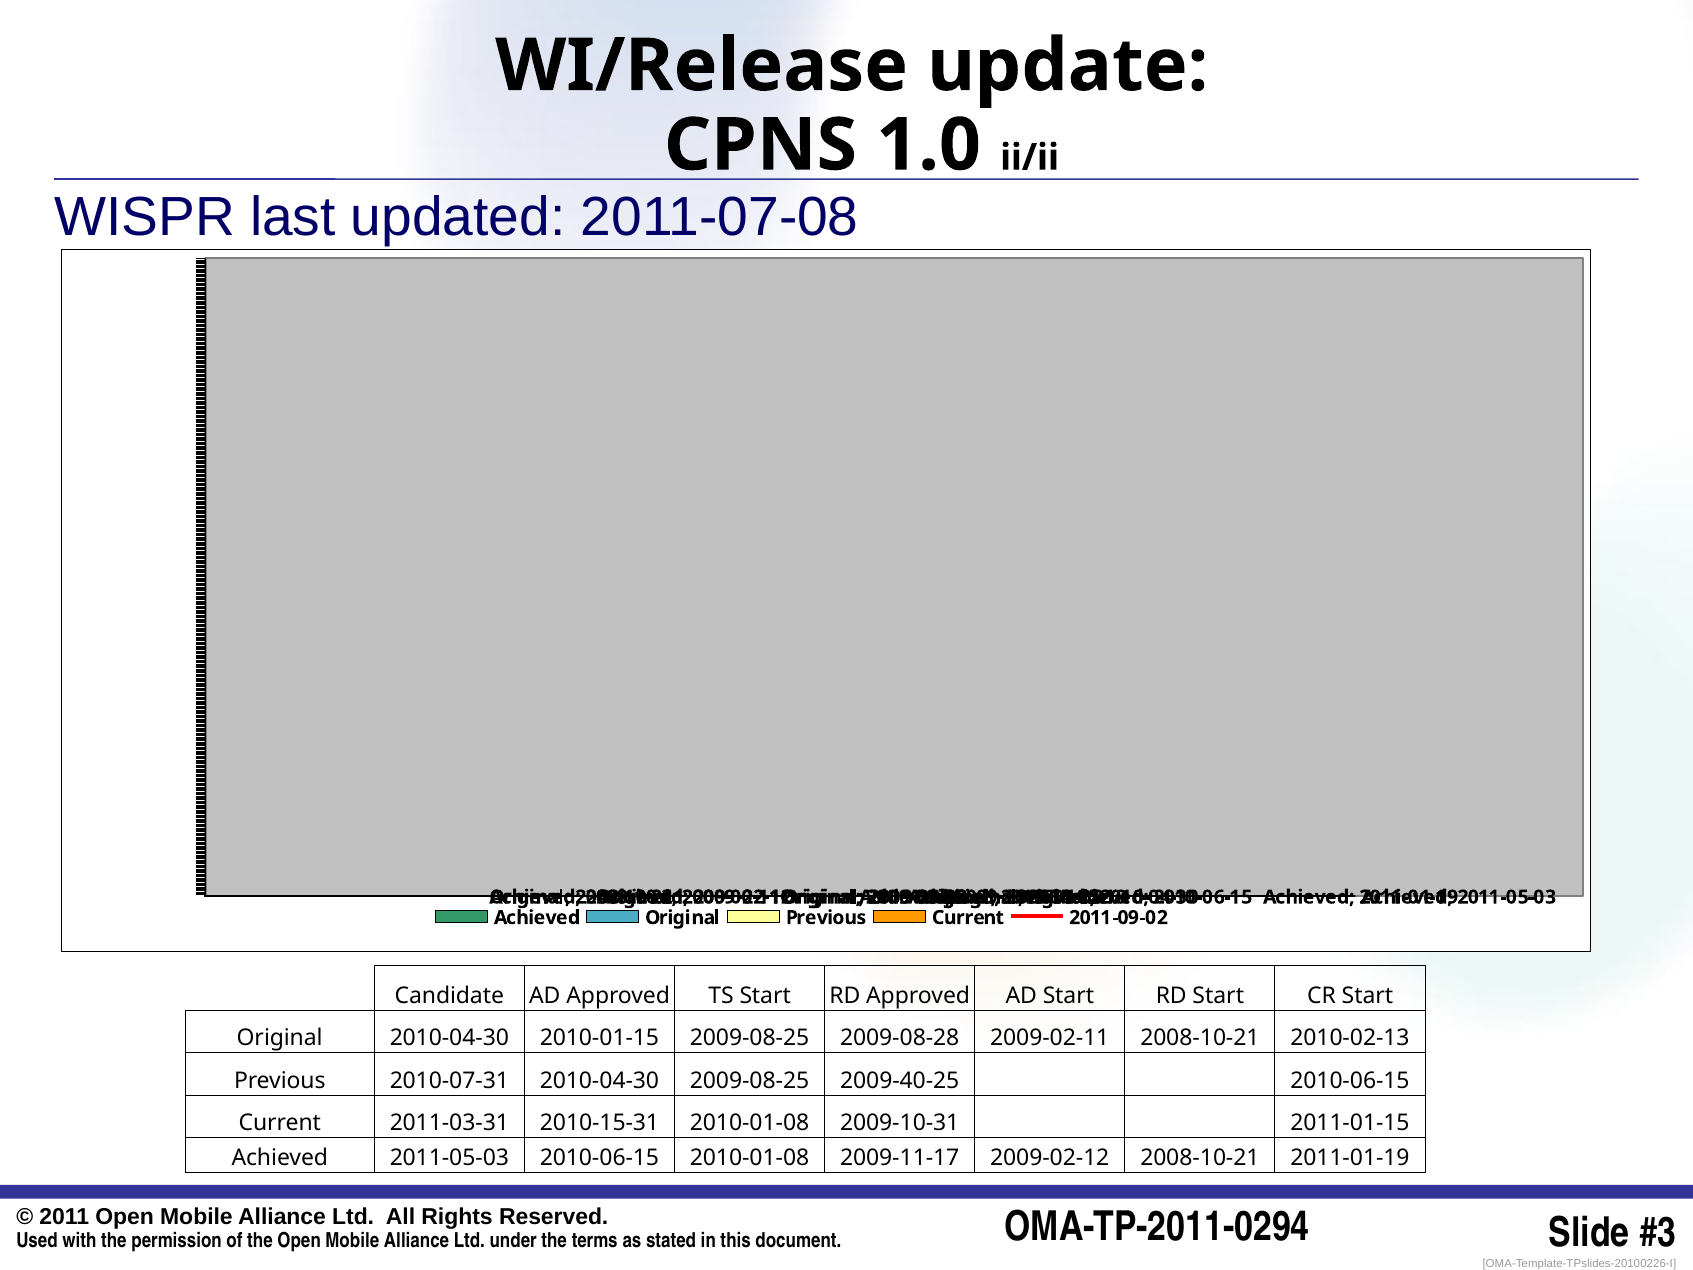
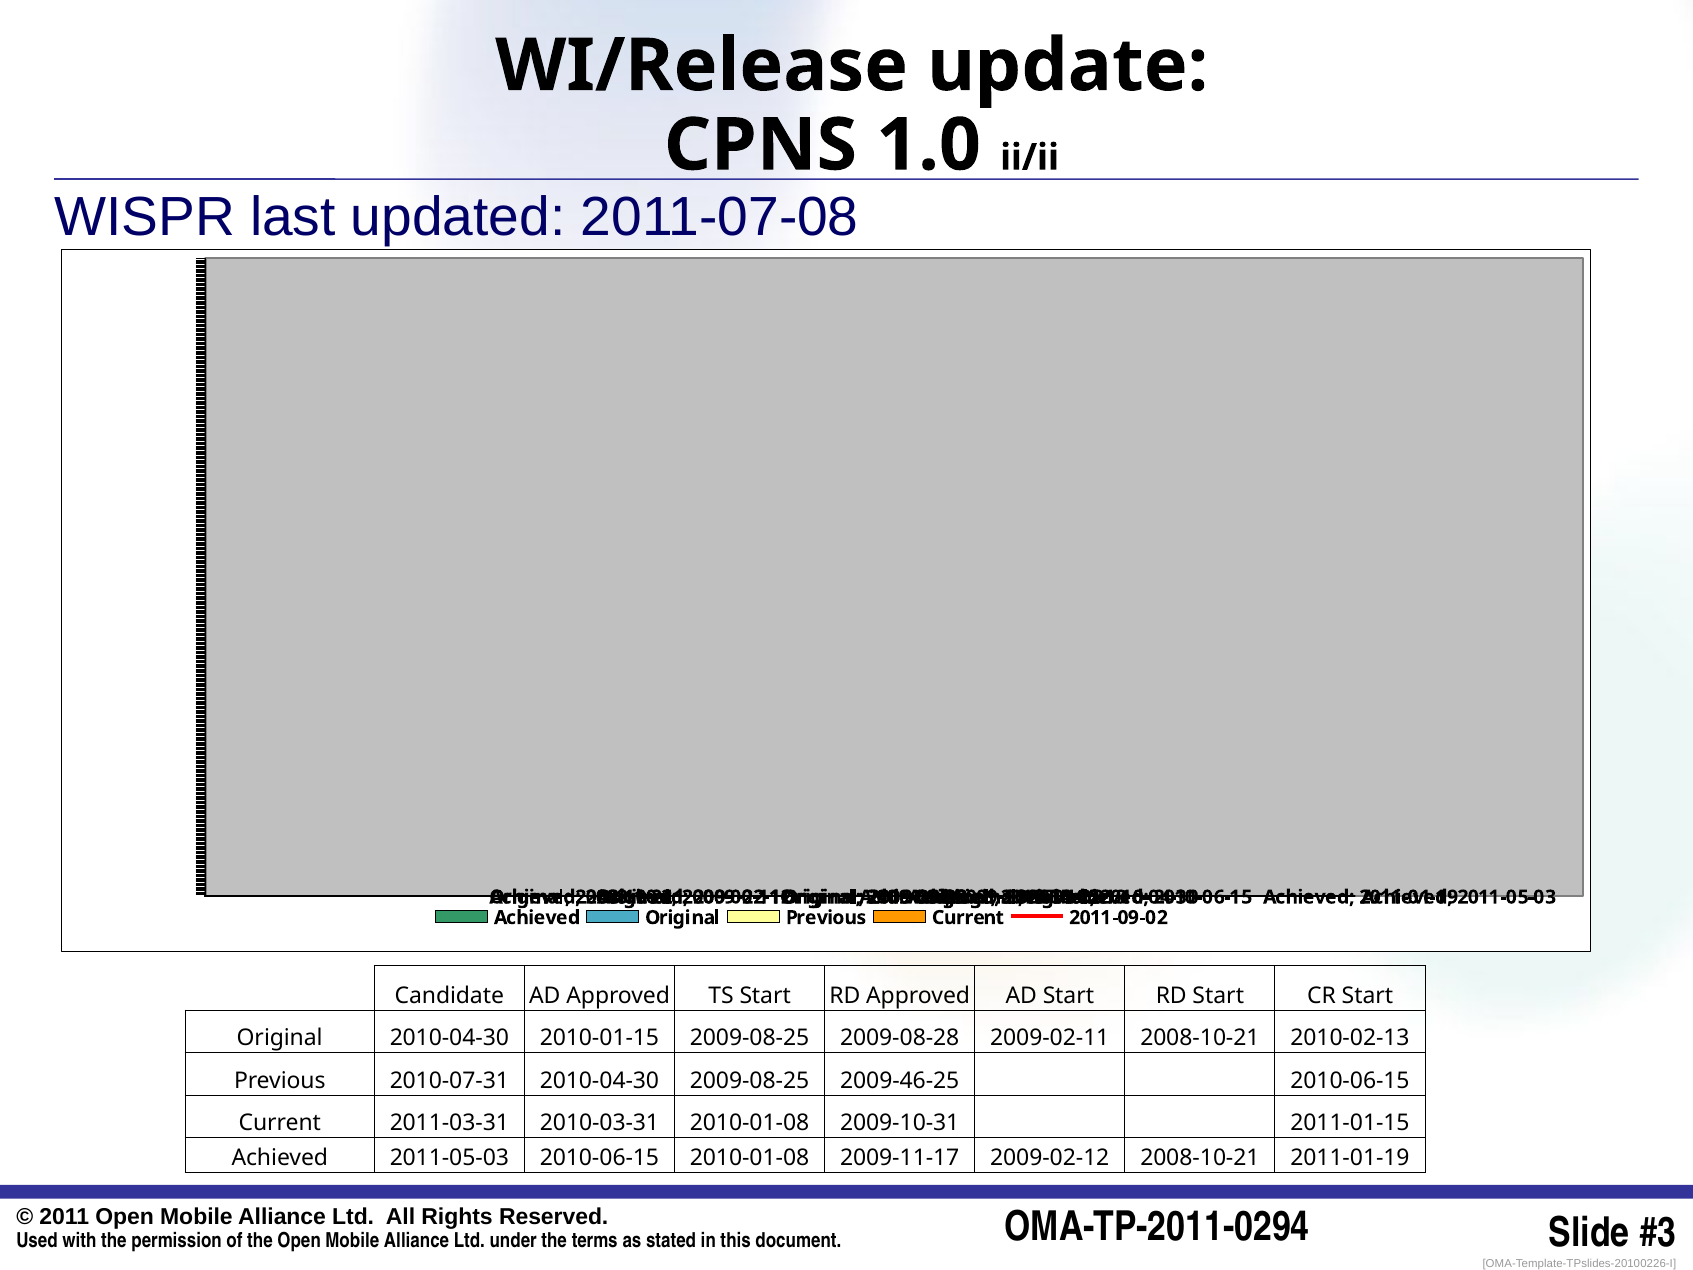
2009-40-25: 2009-40-25 -> 2009-46-25 (900, 1081)
2010-15-31: 2010-15-31 -> 2010-03-31 (600, 1123)
